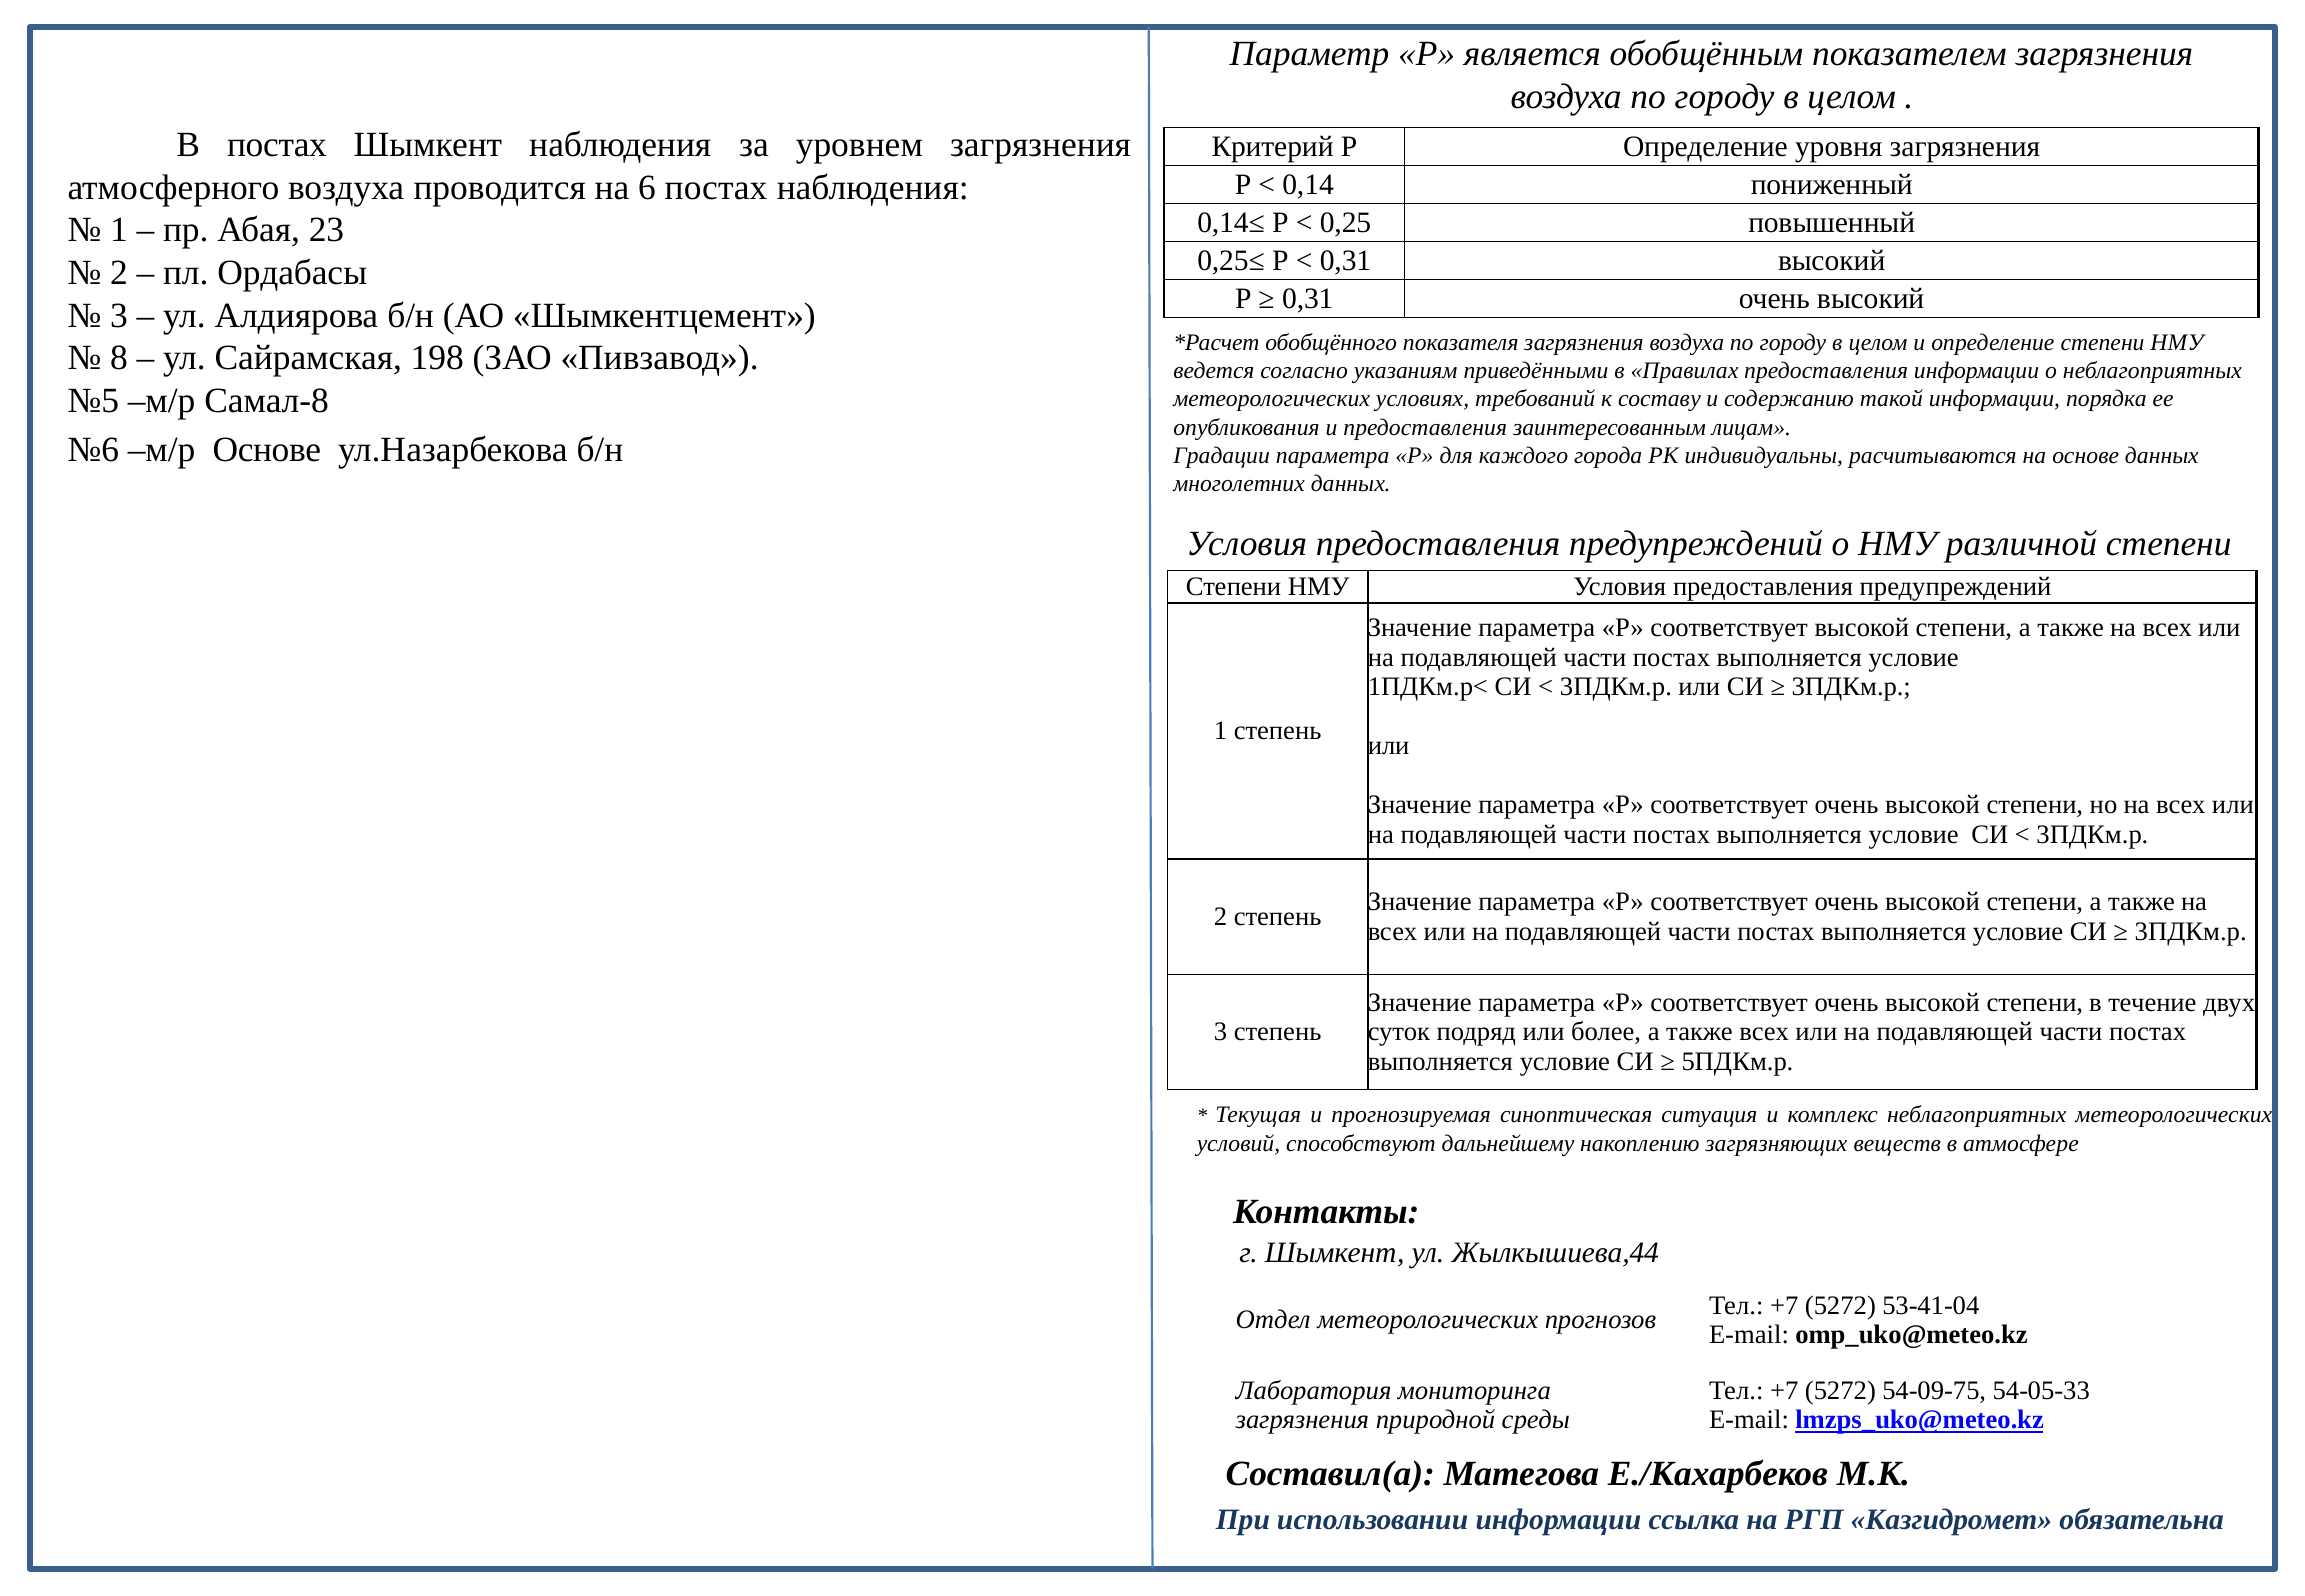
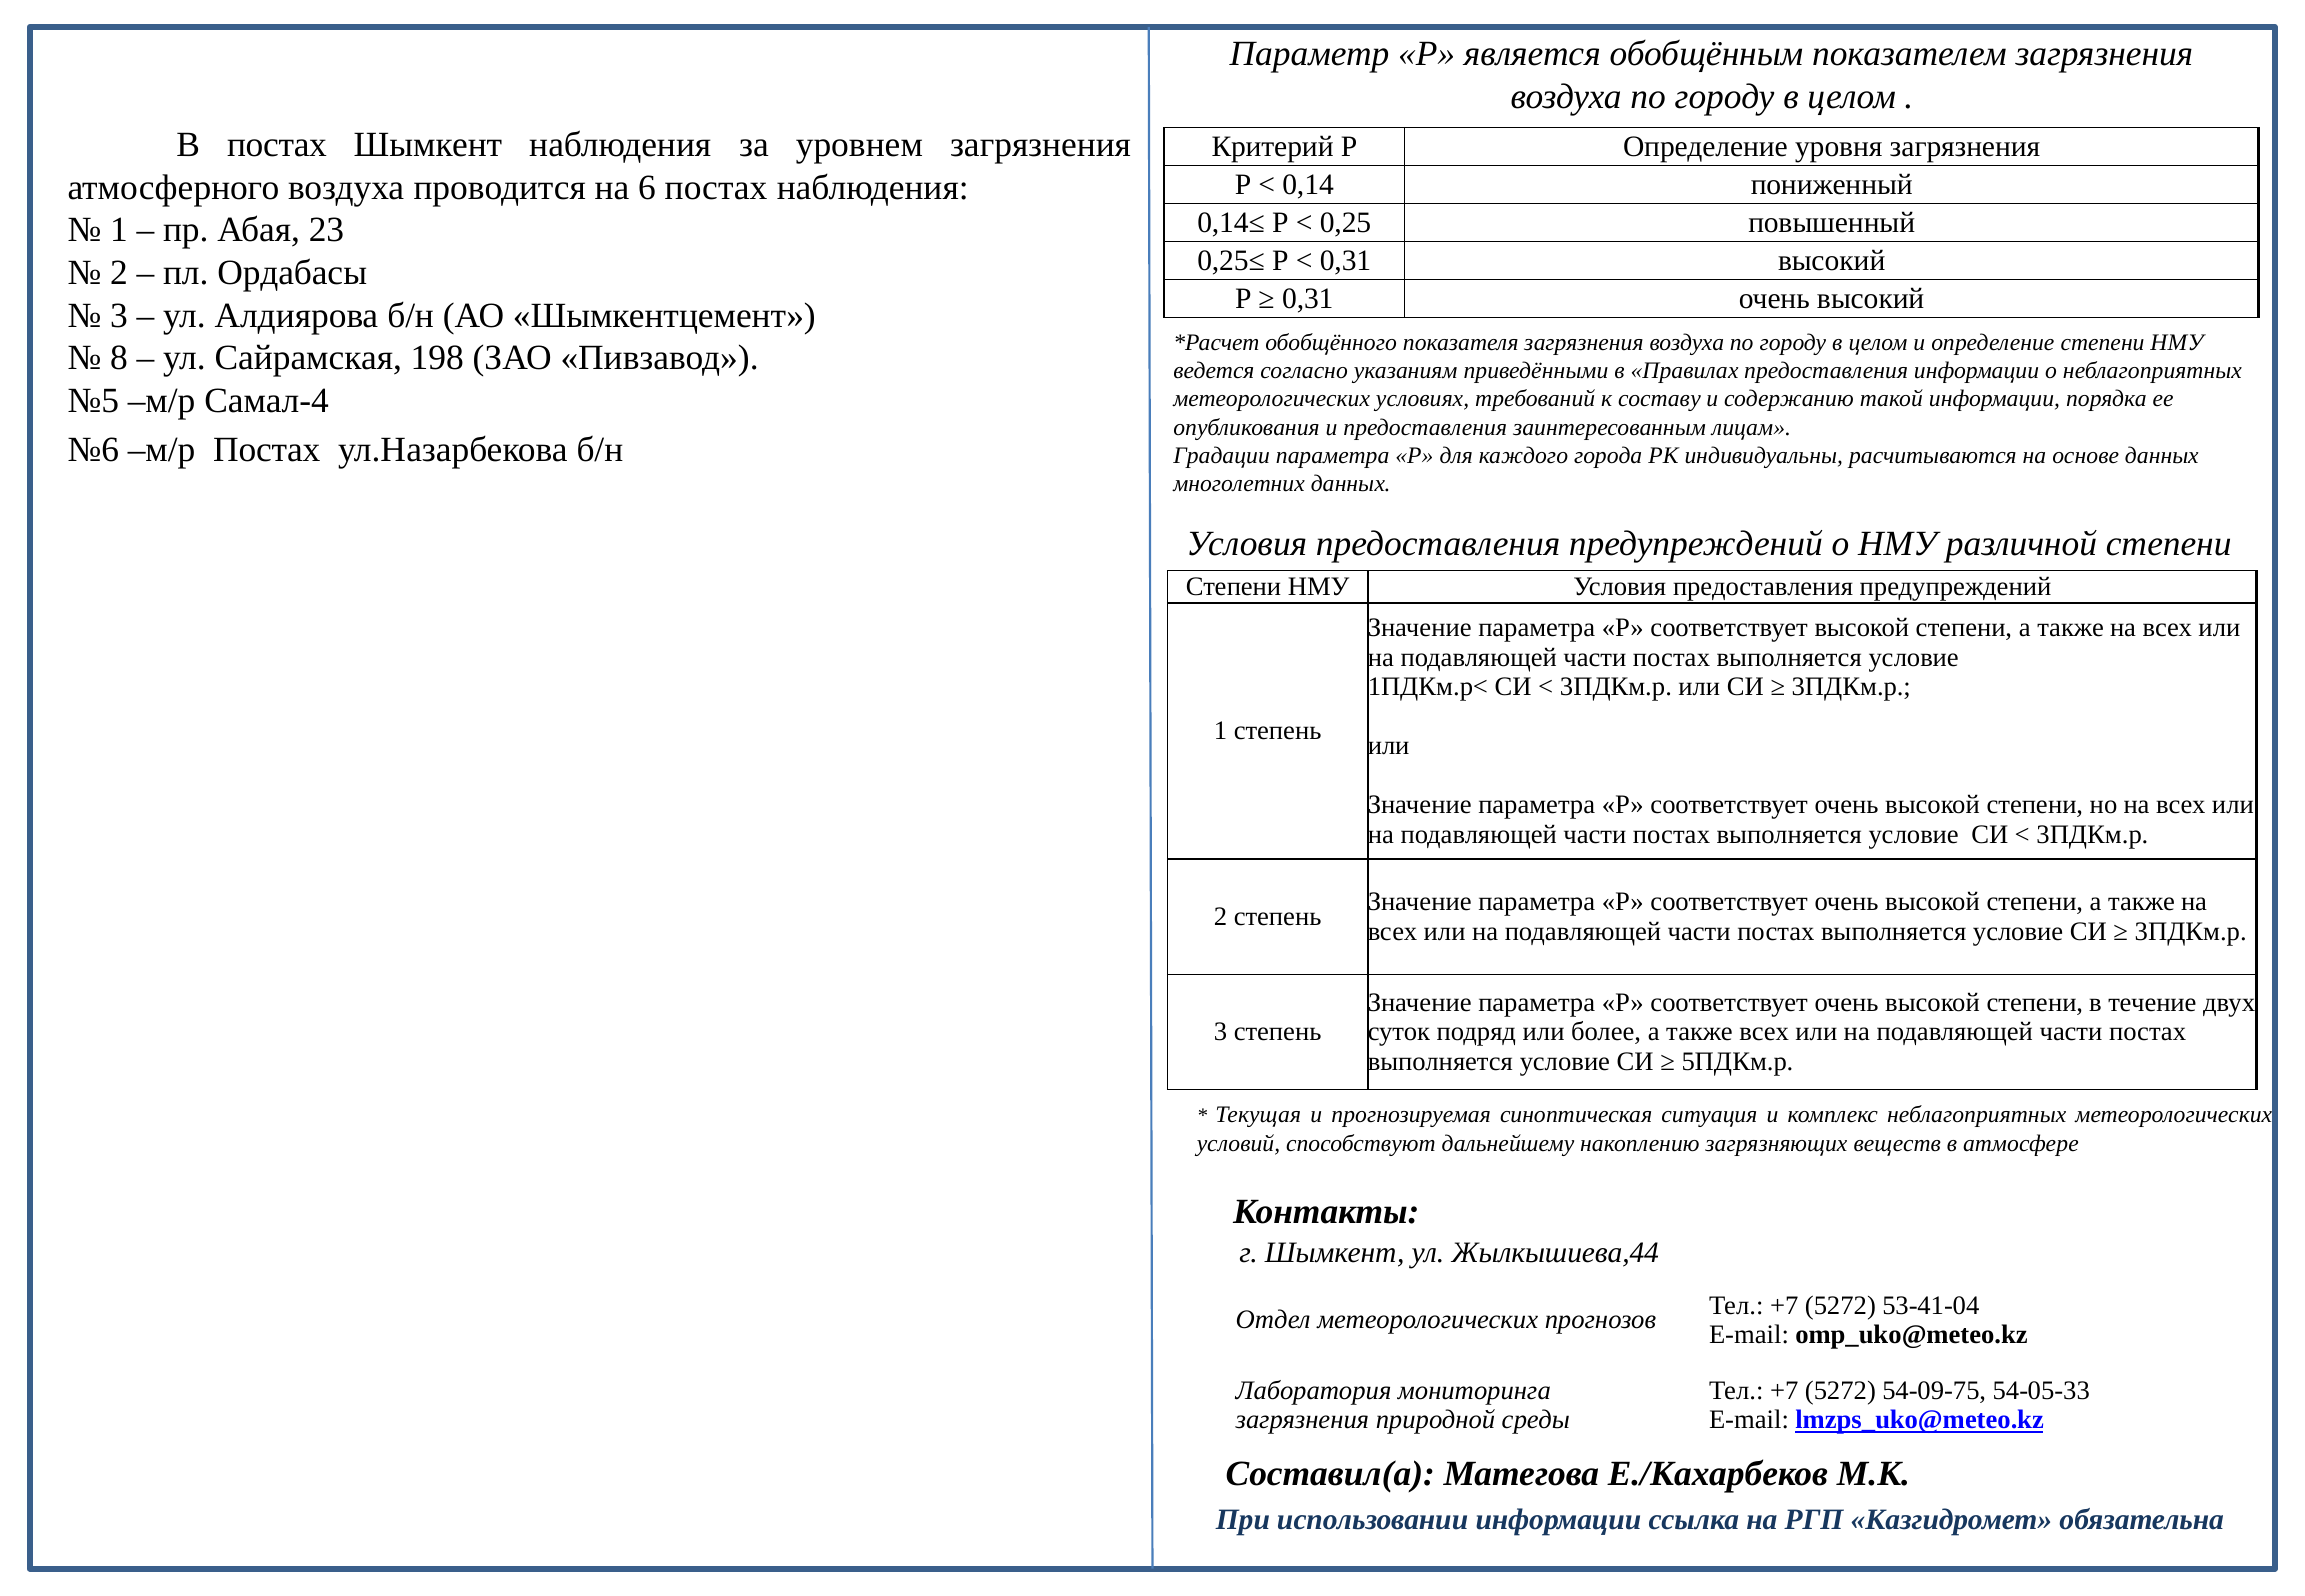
Самал-8: Самал-8 -> Самал-4 (267, 400)
м/р Основе: Основе -> Постах (267, 450)
